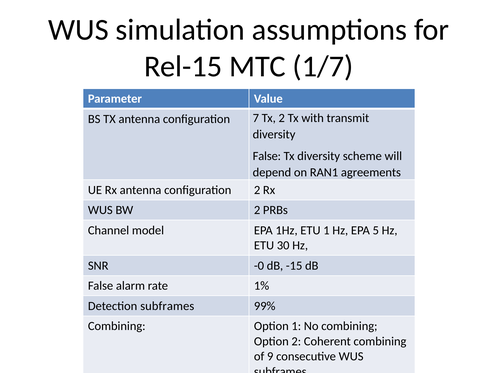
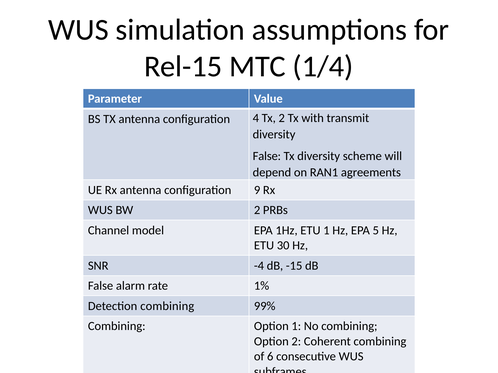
1/7: 1/7 -> 1/4 (323, 66)
7: 7 -> 4 (256, 118)
configuration 2: 2 -> 9 (257, 190)
-0: -0 -> -4 (259, 266)
Detection subframes: subframes -> combining (167, 306)
9: 9 -> 6 (270, 357)
